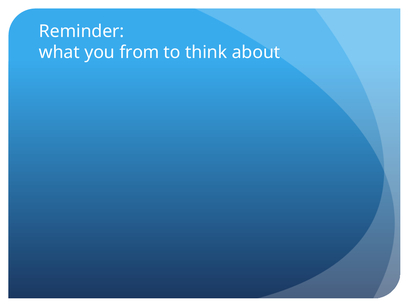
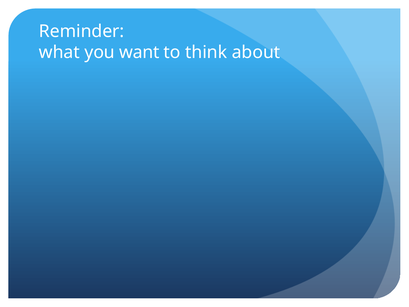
from: from -> want (139, 52)
